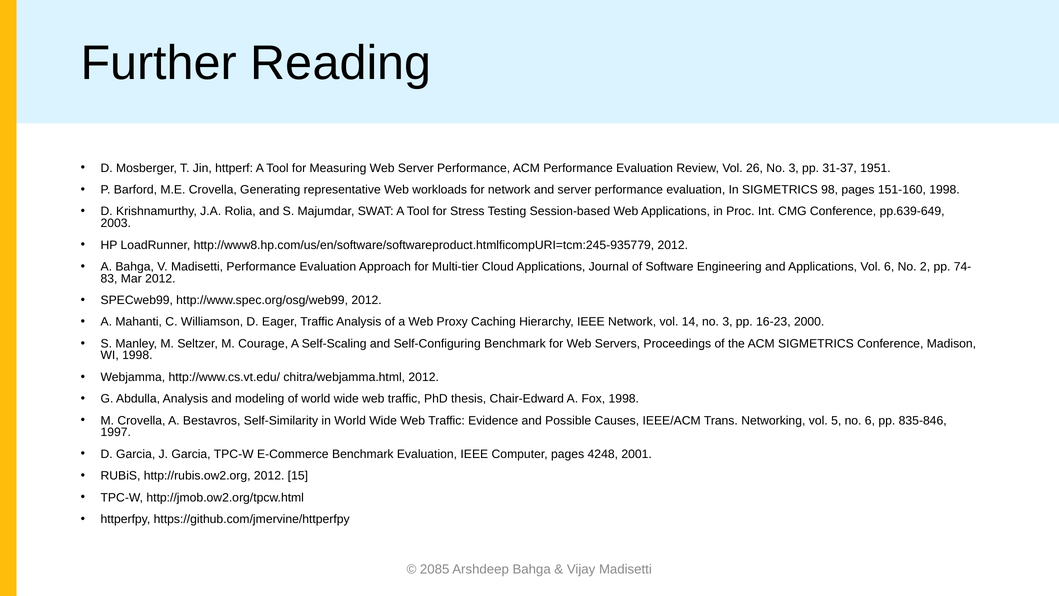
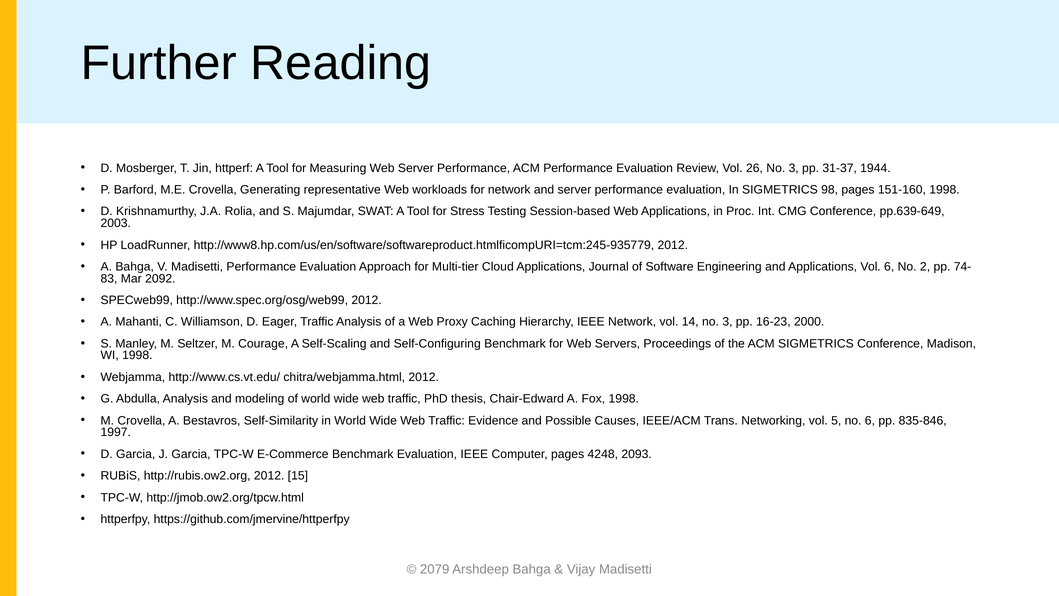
1951: 1951 -> 1944 (875, 168)
Mar 2012: 2012 -> 2092 (160, 278)
2001: 2001 -> 2093 (637, 454)
2085: 2085 -> 2079 (435, 569)
